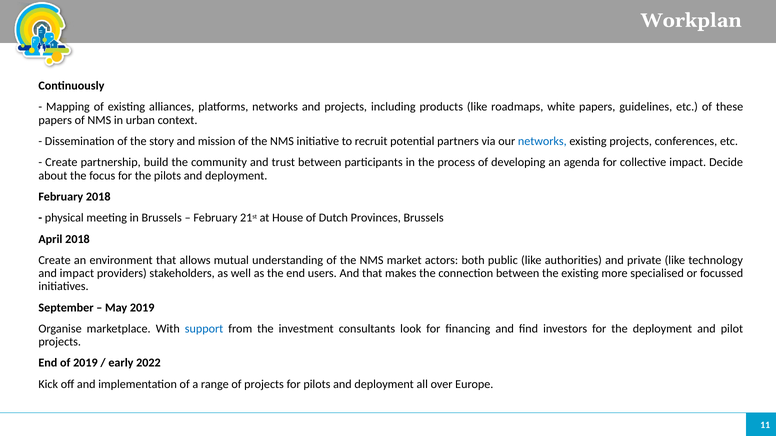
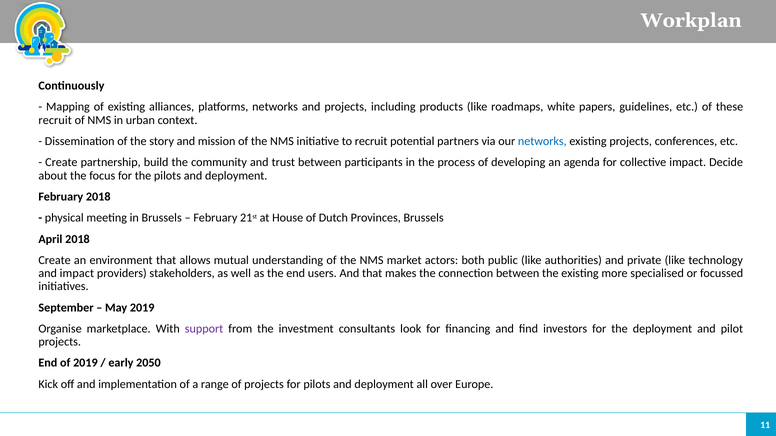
papers: papers -> recruit (55, 120)
support colour: blue -> purple (204, 329)
2022: 2022 -> 2050 (148, 363)
